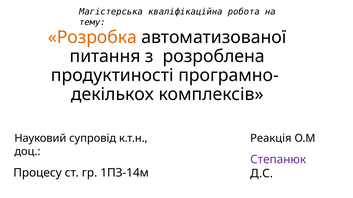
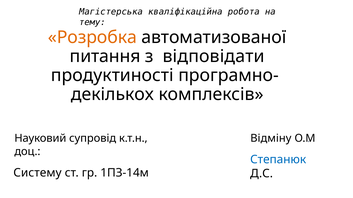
розроблена: розроблена -> відповідати (214, 57)
Реакція: Реакція -> Відміну (271, 139)
Степанюк colour: purple -> blue (278, 160)
Процесу: Процесу -> Систему (37, 173)
